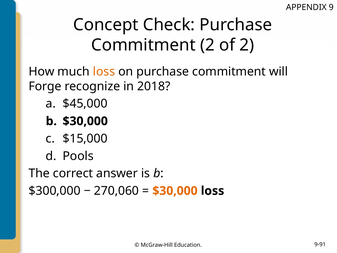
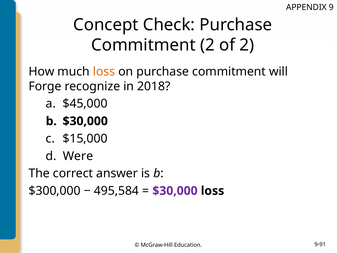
Pools: Pools -> Were (78, 156)
270,060: 270,060 -> 495,584 (116, 191)
$30,000 colour: orange -> purple (175, 191)
